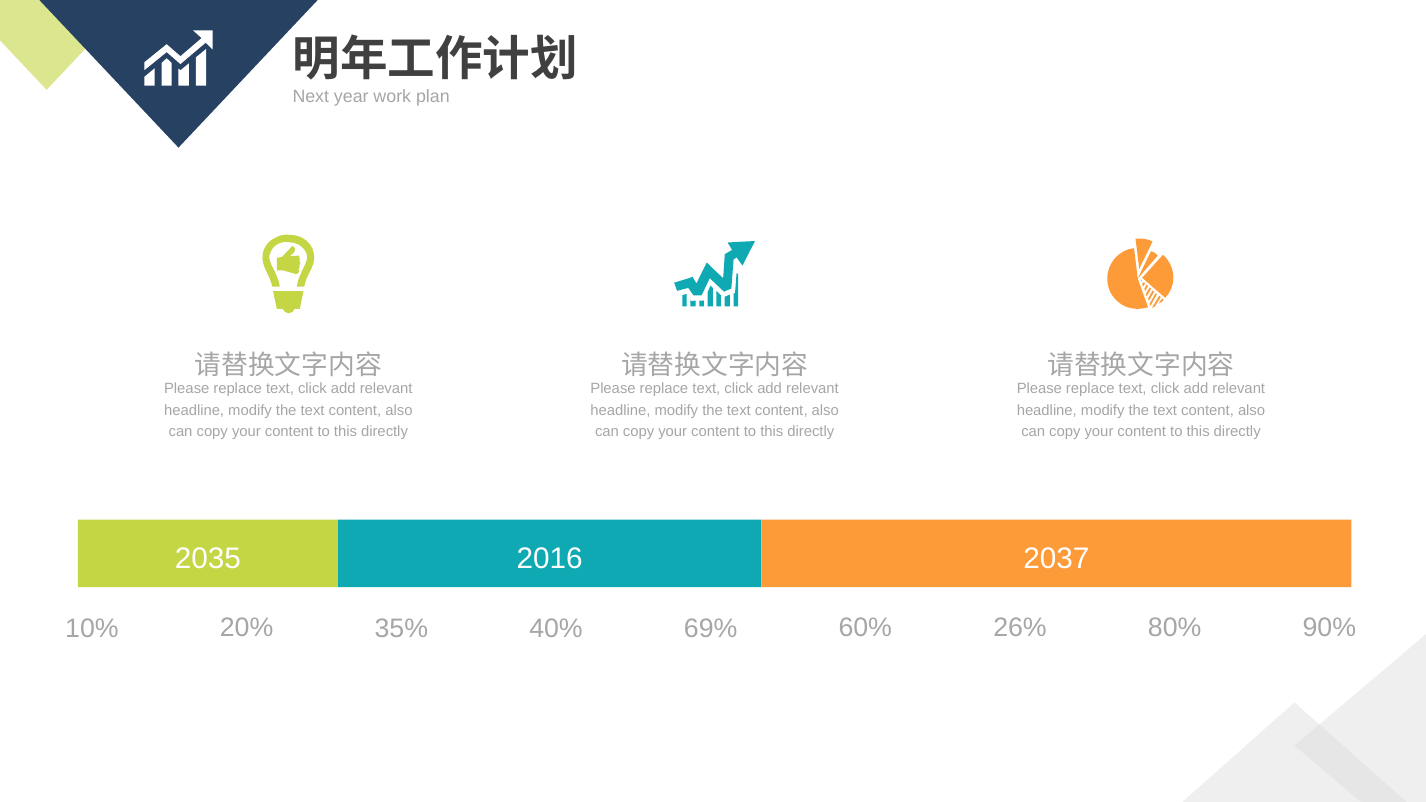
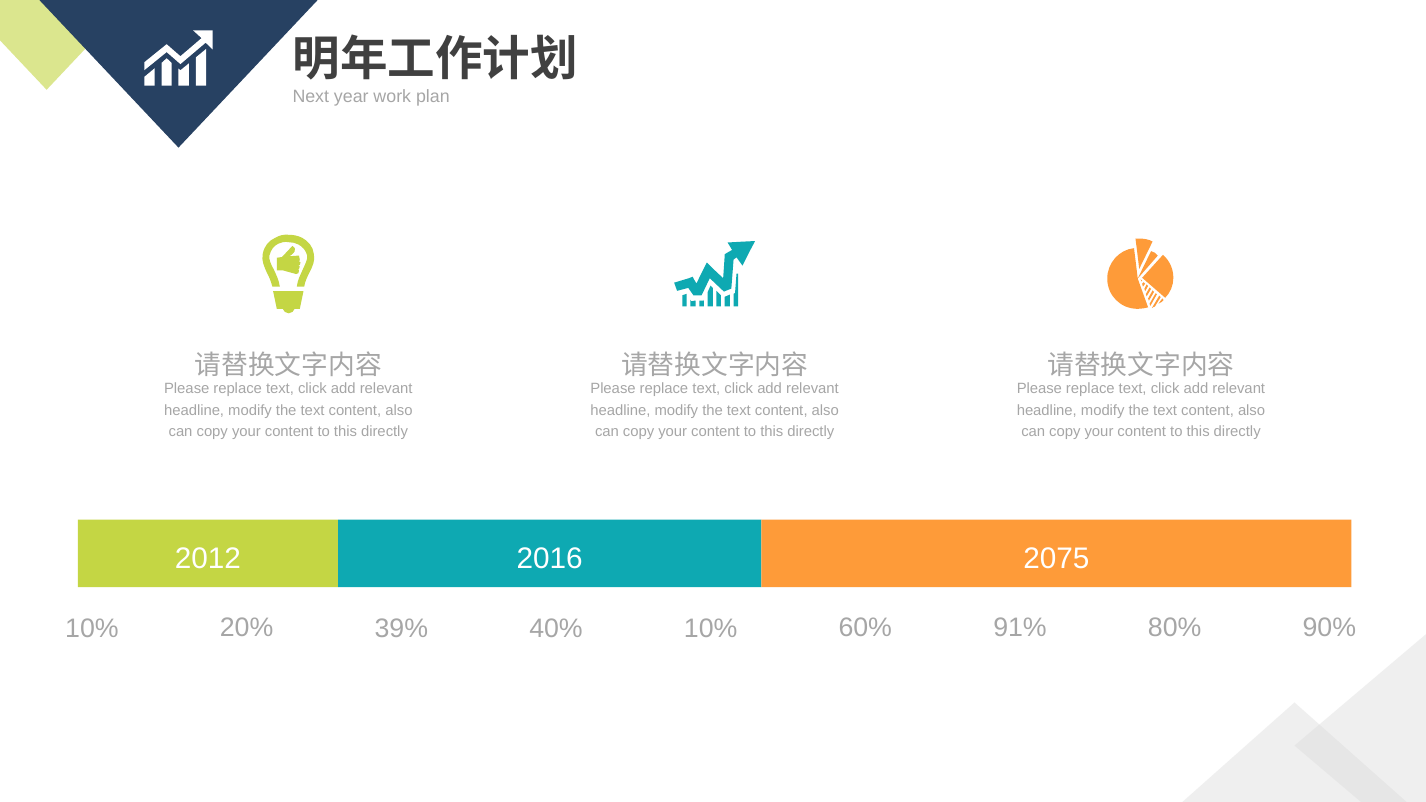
2035: 2035 -> 2012 (208, 559)
2037: 2037 -> 2075 (1056, 559)
35%: 35% -> 39% (401, 628)
40% 69%: 69% -> 10% (711, 628)
26%: 26% -> 91% (1020, 628)
